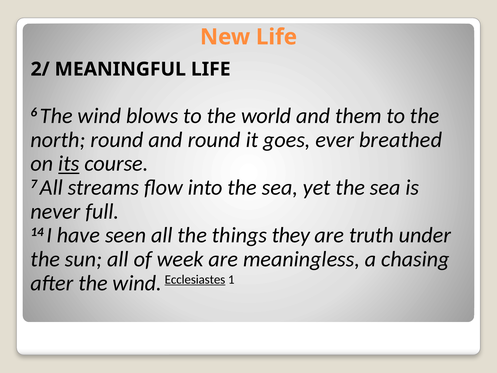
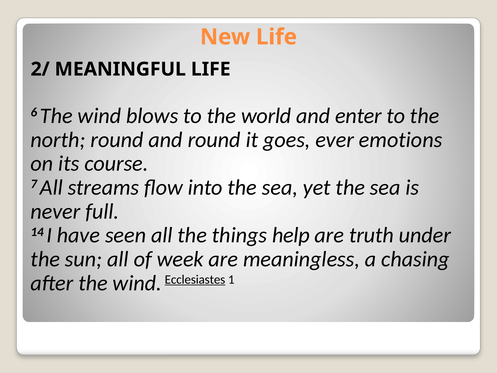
them: them -> enter (358, 116)
breathed: breathed -> emotions (401, 140)
its underline: present -> none (69, 164)
they: they -> help (291, 235)
